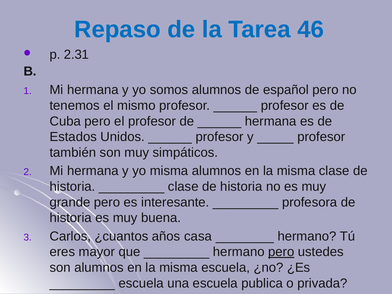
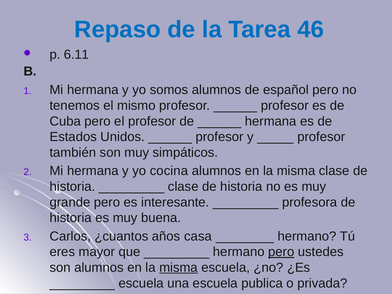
2.31: 2.31 -> 6.11 (76, 55)
yo misma: misma -> cocina (169, 171)
misma underline: none -> present (179, 268)
